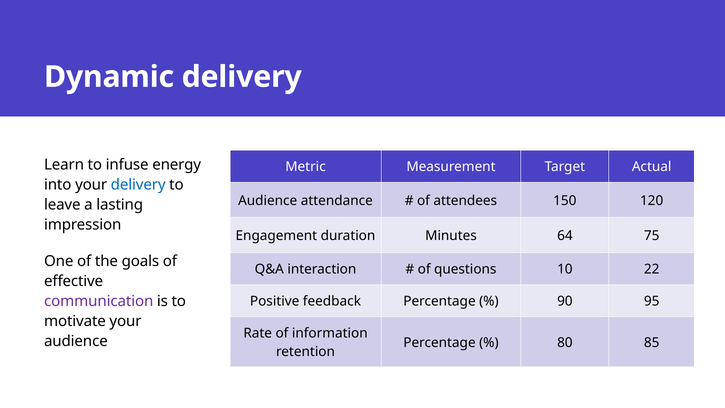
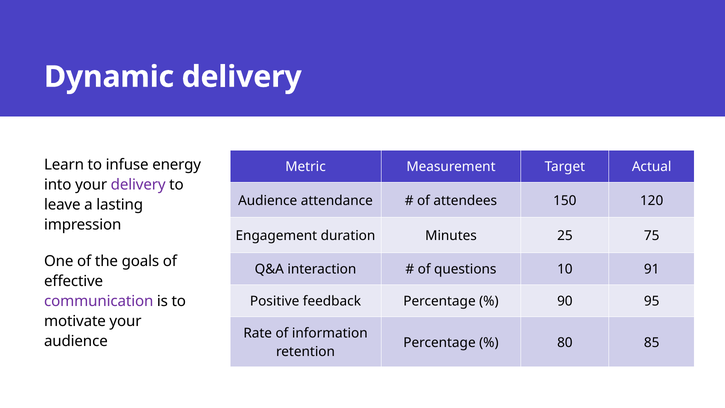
delivery colour: blue -> purple (138, 185)
64: 64 -> 25 (565, 236)
22: 22 -> 91 (652, 269)
